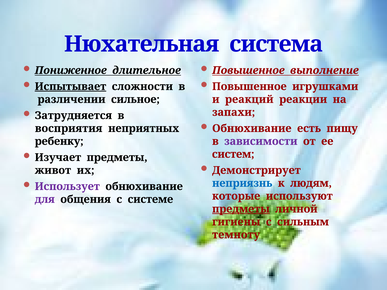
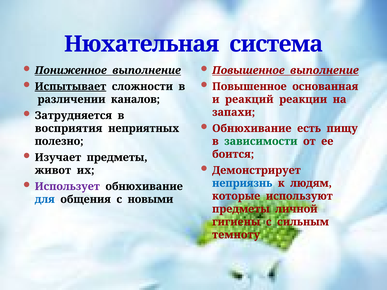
Пониженное длительное: длительное -> выполнение (147, 70)
игрушками: игрушками -> основанная (325, 87)
сильное: сильное -> каналов (135, 99)
ребенку: ребенку -> полезно (59, 141)
зависимости colour: purple -> green (261, 141)
систем: систем -> боится (233, 154)
для colour: purple -> blue (45, 199)
системе: системе -> новыми (150, 199)
предметы underline: present -> none (241, 209)
